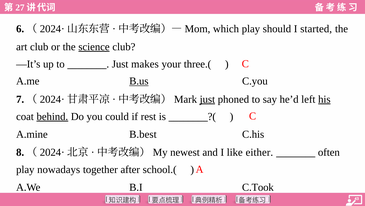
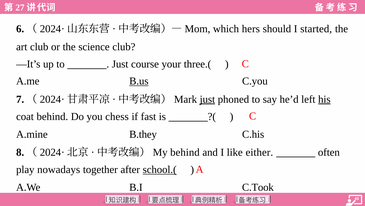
which play: play -> hers (251, 29)
science underline: present -> none (94, 47)
makes: makes -> course (145, 64)
behind underline: present -> none (52, 116)
could: could -> chess (117, 116)
rest: rest -> fast (148, 116)
B.best: B.best -> B.they (143, 134)
newest: newest -> behind (185, 152)
school.( underline: none -> present (160, 169)
